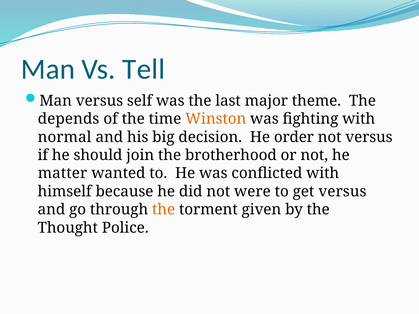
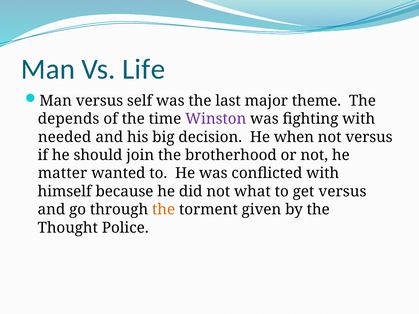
Tell: Tell -> Life (144, 69)
Winston colour: orange -> purple (216, 119)
normal: normal -> needed (65, 137)
order: order -> when (294, 137)
were: were -> what (252, 192)
